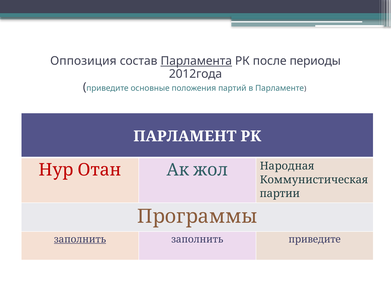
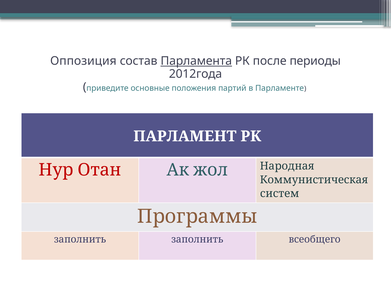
партии: партии -> систем (280, 194)
заполнить underline: present -> none (80, 240)
заполнить приведите: приведите -> всеобщего (315, 240)
